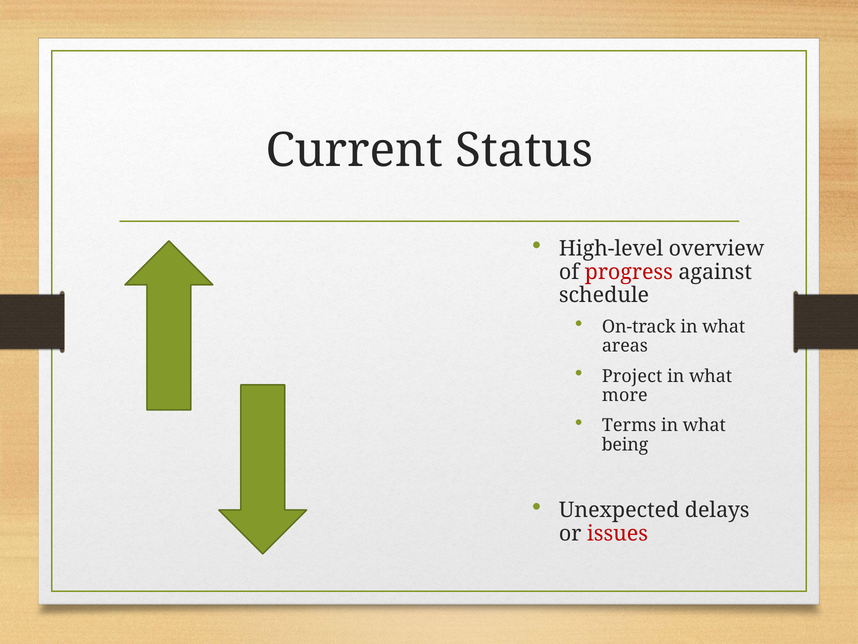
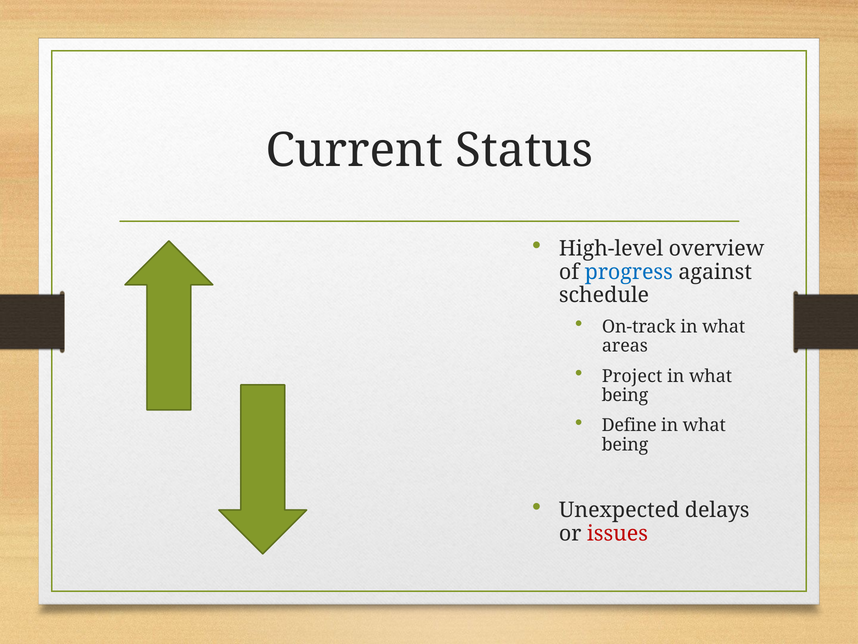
progress colour: red -> blue (629, 272)
more: more -> being (625, 395)
Terms: Terms -> Define (629, 425)
